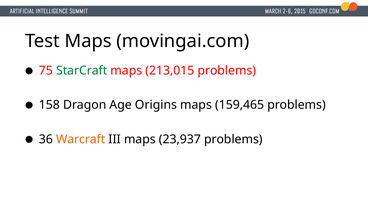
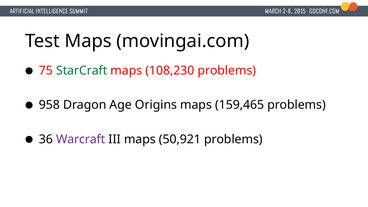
213,015: 213,015 -> 108,230 (170, 71)
158: 158 -> 958 (49, 105)
Warcraft colour: orange -> purple (81, 139)
23,937: 23,937 -> 50,921 (180, 139)
